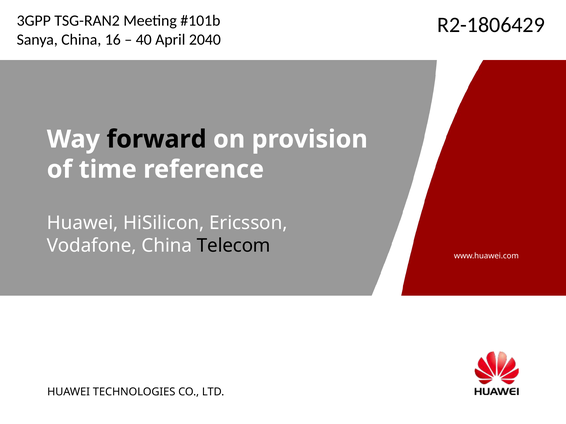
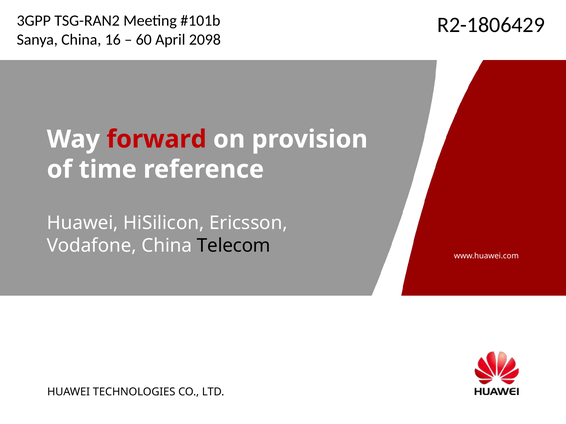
40: 40 -> 60 (144, 40)
2040: 2040 -> 2098 (205, 40)
forward colour: black -> red (157, 139)
